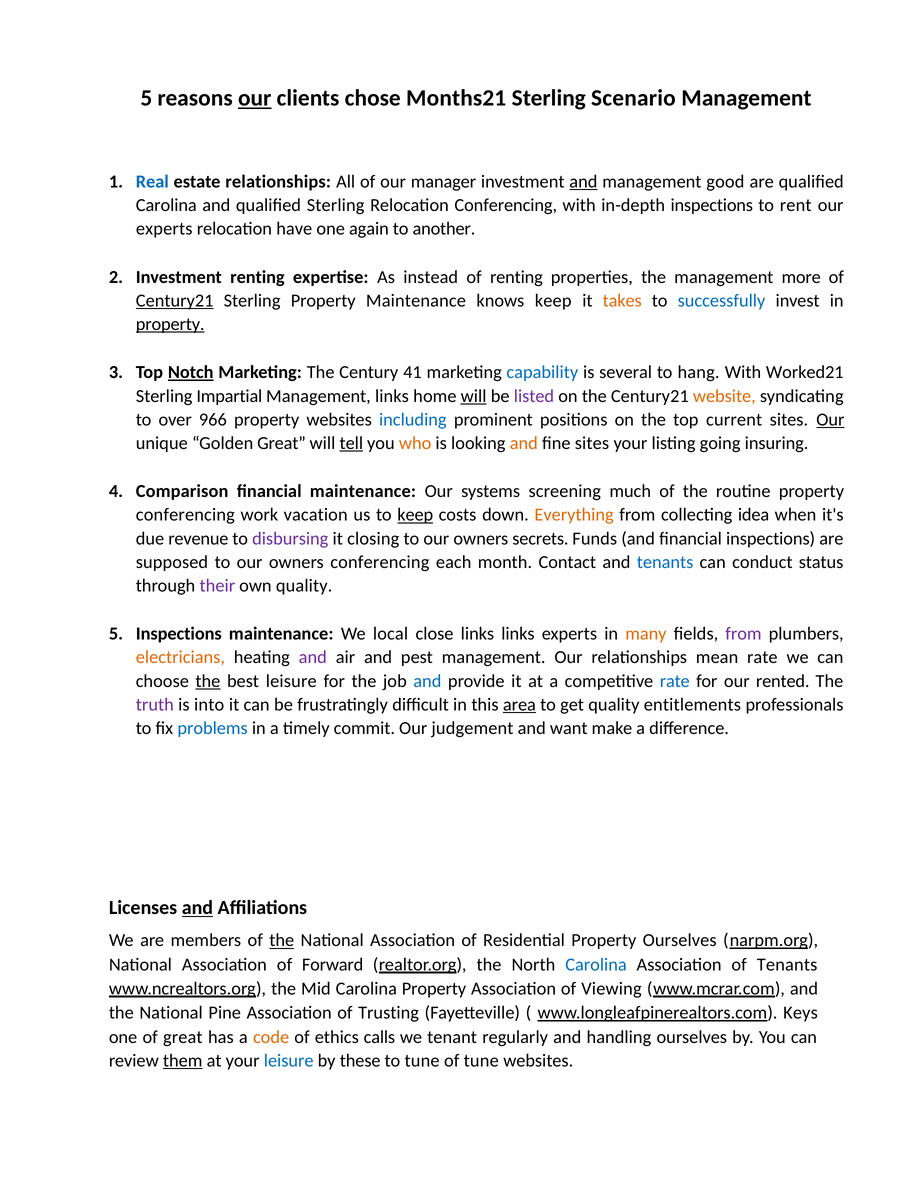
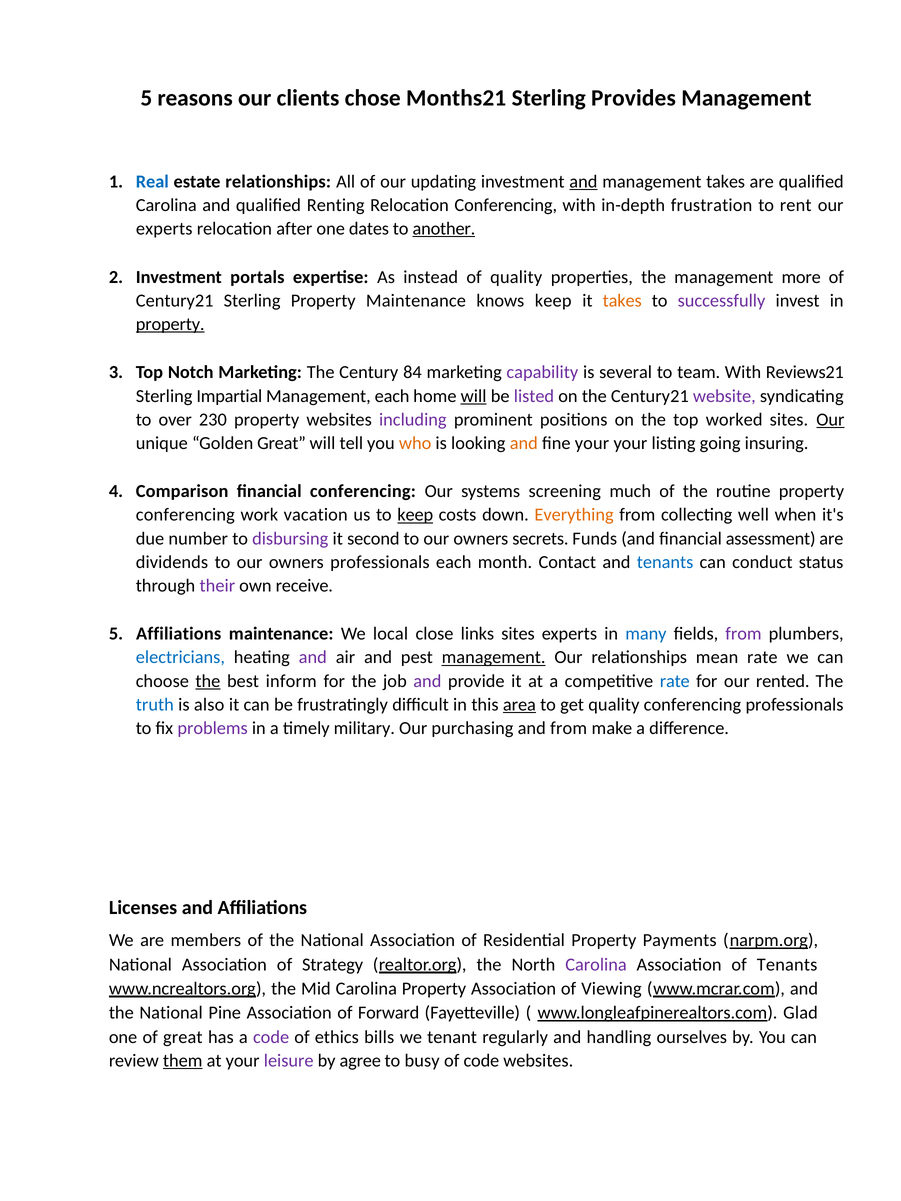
our underline: present -> none (255, 98)
Scenario: Scenario -> Provides (633, 98)
manager: manager -> updating (443, 182)
management good: good -> takes (726, 182)
qualified Sterling: Sterling -> Renting (336, 205)
in-depth inspections: inspections -> frustration (712, 205)
have: have -> after (294, 229)
again: again -> dates (369, 229)
another underline: none -> present (444, 229)
Investment renting: renting -> portals (257, 277)
of renting: renting -> quality (516, 277)
Century21 underline: present -> none (175, 301)
successfully colour: blue -> purple (721, 301)
Notch underline: present -> none (191, 373)
41: 41 -> 84 (412, 373)
capability colour: blue -> purple (542, 373)
hang: hang -> team (699, 373)
Worked21: Worked21 -> Reviews21 (805, 373)
Management links: links -> each (392, 396)
website colour: orange -> purple (724, 396)
966: 966 -> 230 (213, 420)
including colour: blue -> purple (413, 420)
current: current -> worked (734, 420)
tell underline: present -> none (351, 443)
fine sites: sites -> your (592, 443)
financial maintenance: maintenance -> conferencing (363, 492)
idea: idea -> well (753, 515)
revenue: revenue -> number (198, 539)
closing: closing -> second (373, 539)
financial inspections: inspections -> assessment (771, 539)
supposed: supposed -> dividends (172, 562)
owners conferencing: conferencing -> professionals (380, 562)
own quality: quality -> receive (304, 586)
5 Inspections: Inspections -> Affiliations (179, 634)
links links: links -> sites (518, 634)
many colour: orange -> blue (646, 634)
electricians colour: orange -> blue (180, 658)
management underline: none -> present (494, 658)
best leisure: leisure -> inform (291, 681)
and colour: blue -> purple (427, 681)
truth colour: purple -> blue (155, 705)
into: into -> also (209, 705)
quality entitlements: entitlements -> conferencing (692, 705)
problems colour: blue -> purple (213, 728)
commit: commit -> military (364, 728)
judgement: judgement -> purchasing (472, 728)
and want: want -> from (569, 728)
and underline: present -> none (197, 908)
the underline: present -> none (282, 941)
Property Ourselves: Ourselves -> Payments (680, 941)
Forward: Forward -> Strategy (333, 965)
Carolina colour: blue -> purple (596, 965)
Trusting: Trusting -> Forward (389, 1013)
Keys: Keys -> Glad (801, 1013)
code colour: orange -> purple (271, 1037)
calls: calls -> bills (379, 1037)
leisure colour: blue -> purple (289, 1061)
these: these -> agree (360, 1061)
to tune: tune -> busy (422, 1061)
of tune: tune -> code (481, 1061)
